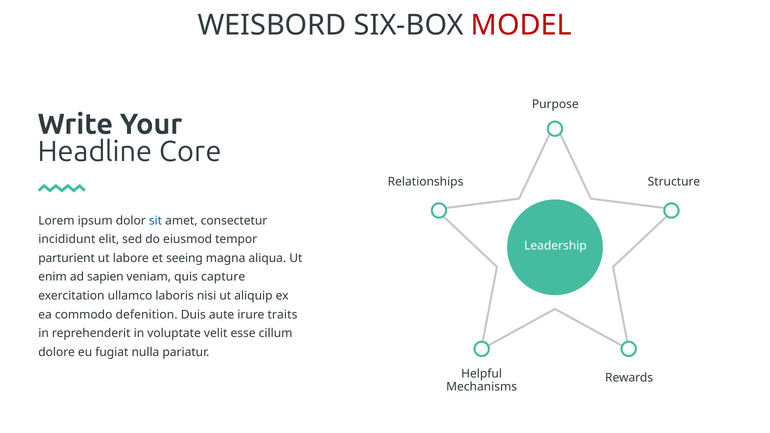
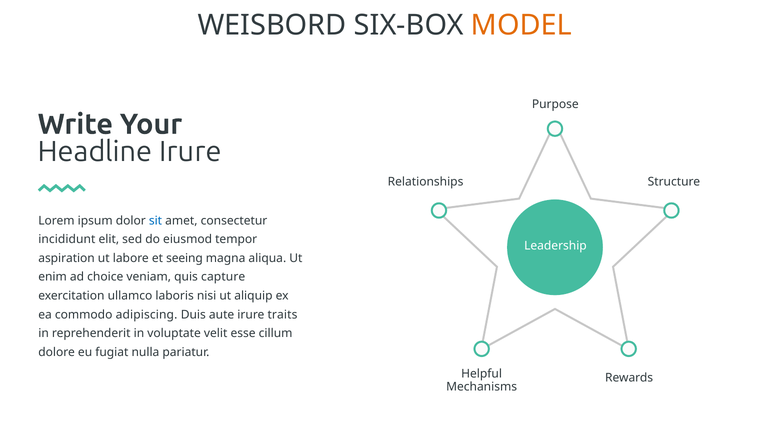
MODEL colour: red -> orange (521, 25)
Headline Core: Core -> Irure (190, 152)
parturient: parturient -> aspiration (67, 258)
sapien: sapien -> choice (105, 277)
defenition: defenition -> adipiscing (147, 315)
